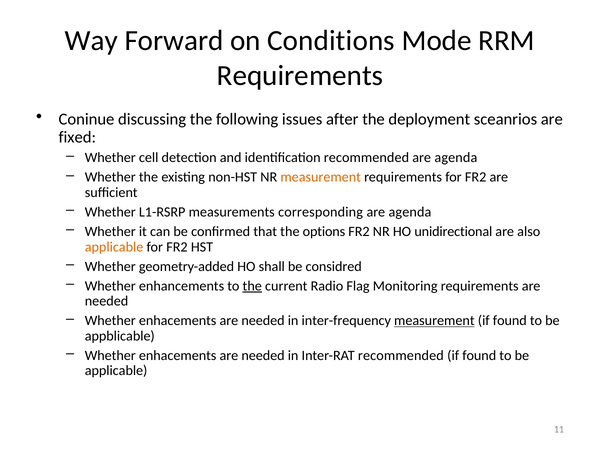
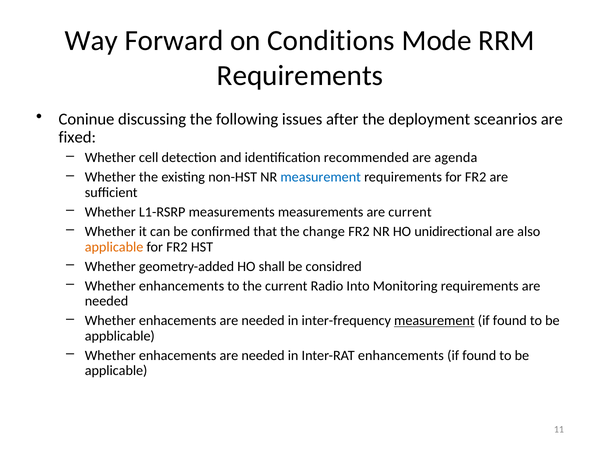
measurement colour: orange -> blue (321, 177)
measurements corresponding: corresponding -> measurements (321, 212)
agenda: agenda -> current (410, 212)
options: options -> change (324, 232)
the underline: present -> none (252, 286)
Flag: Flag -> Into (358, 286)
Inter-RAT recommended: recommended -> enhancements (401, 356)
